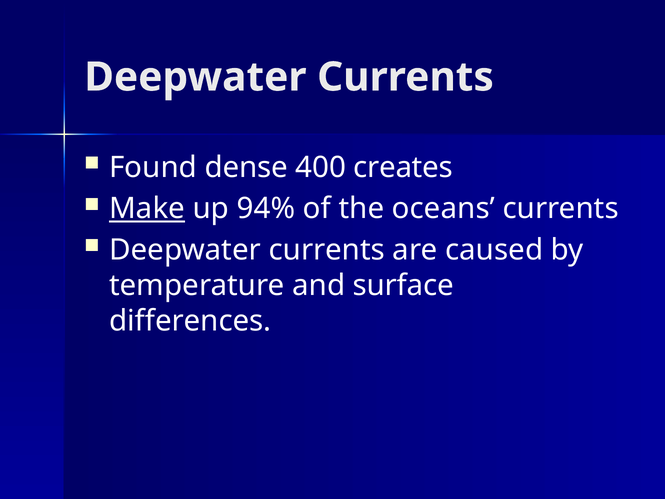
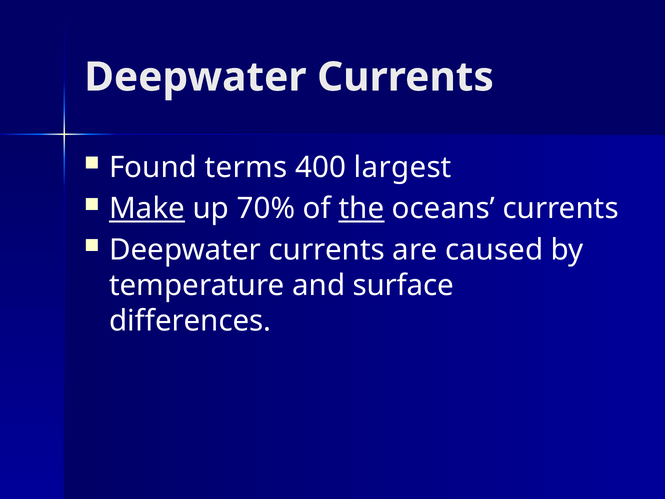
dense: dense -> terms (246, 167)
creates: creates -> largest (403, 167)
94%: 94% -> 70% (266, 209)
the underline: none -> present (361, 209)
